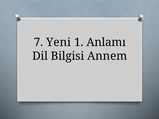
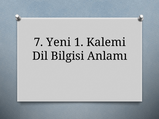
Anlamı: Anlamı -> Kalemi (106, 42)
Annem: Annem -> Anlamı (107, 56)
